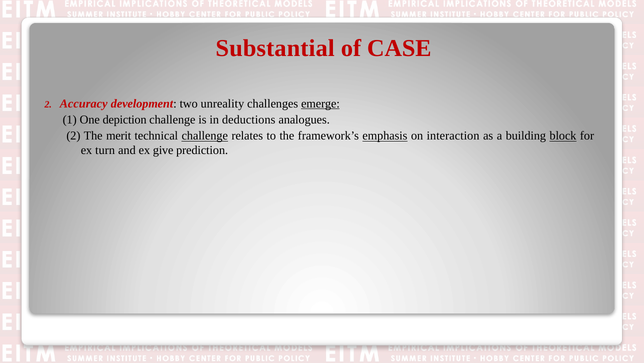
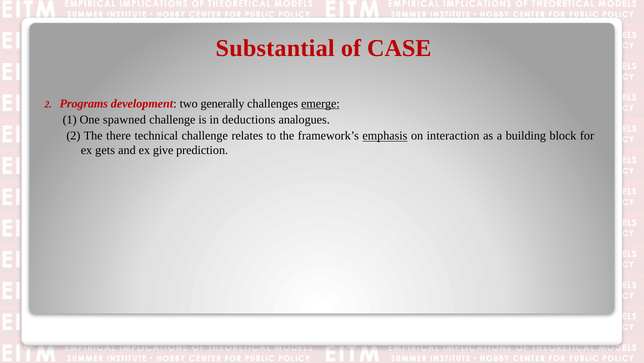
Accuracy: Accuracy -> Programs (84, 103)
unreality: unreality -> generally (223, 103)
depiction: depiction -> spawned (124, 120)
merit: merit -> there (119, 136)
challenge underline: present -> none (205, 136)
block underline: present -> none (563, 136)
turn: turn -> gets (105, 150)
